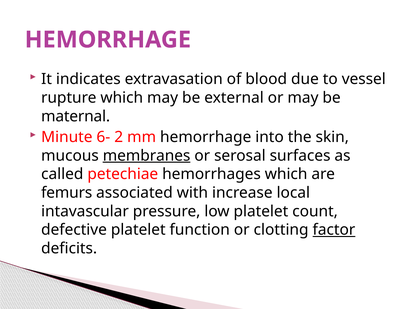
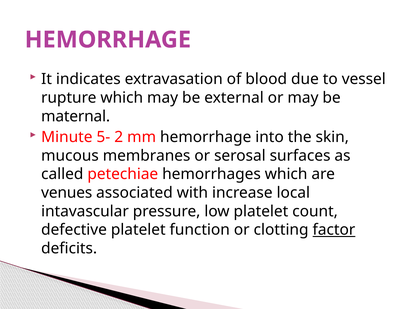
6-: 6- -> 5- (103, 137)
membranes underline: present -> none (147, 156)
femurs: femurs -> venues (67, 193)
